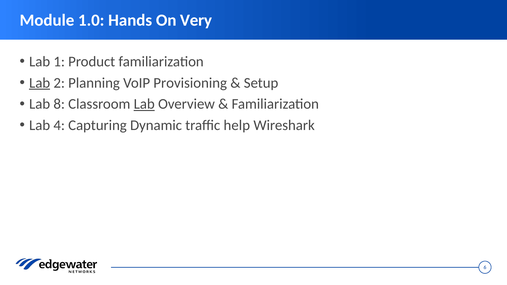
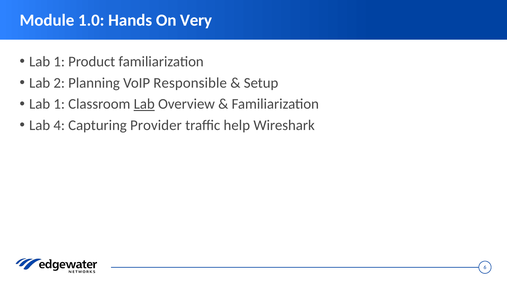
Lab underline: present -> none (40, 83)
Provisioning: Provisioning -> Responsible (190, 83)
8: 8 -> 1 (59, 104)
Dynamic: Dynamic -> Provider (156, 125)
